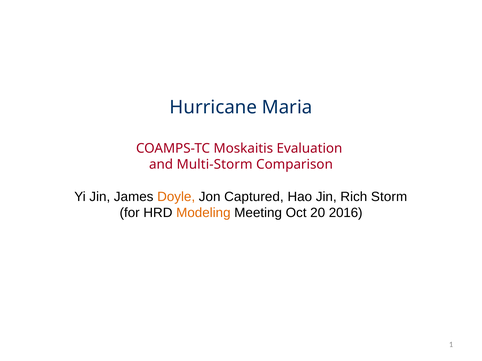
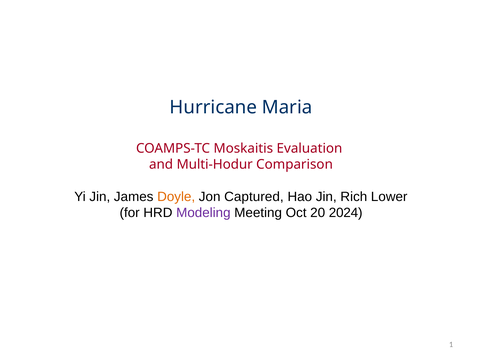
Multi-Storm: Multi-Storm -> Multi-Hodur (215, 165)
Storm: Storm -> Lower (389, 197)
Modeling colour: orange -> purple (203, 213)
2016: 2016 -> 2024 (346, 213)
